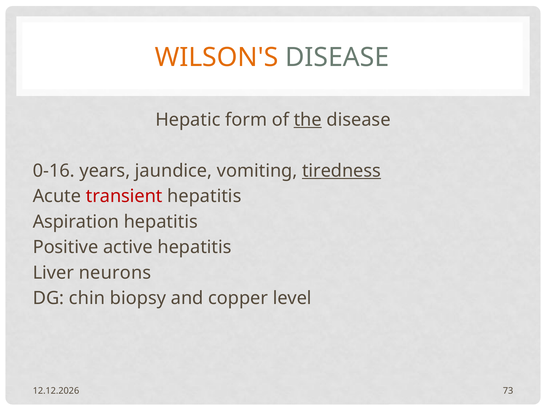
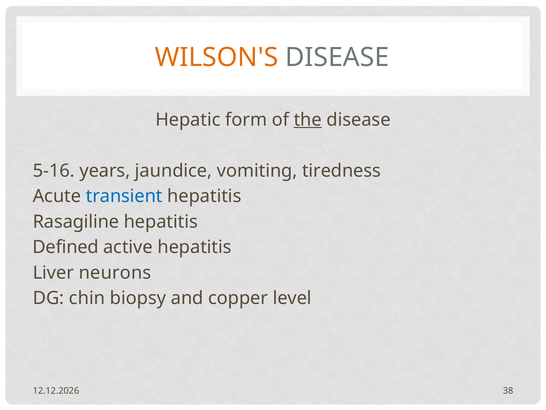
0-16: 0-16 -> 5-16 (54, 171)
tiredness underline: present -> none (341, 171)
transient colour: red -> blue (124, 196)
Aspiration: Aspiration -> Rasagiline (76, 221)
Positive: Positive -> Defined (66, 247)
73: 73 -> 38 (508, 390)
